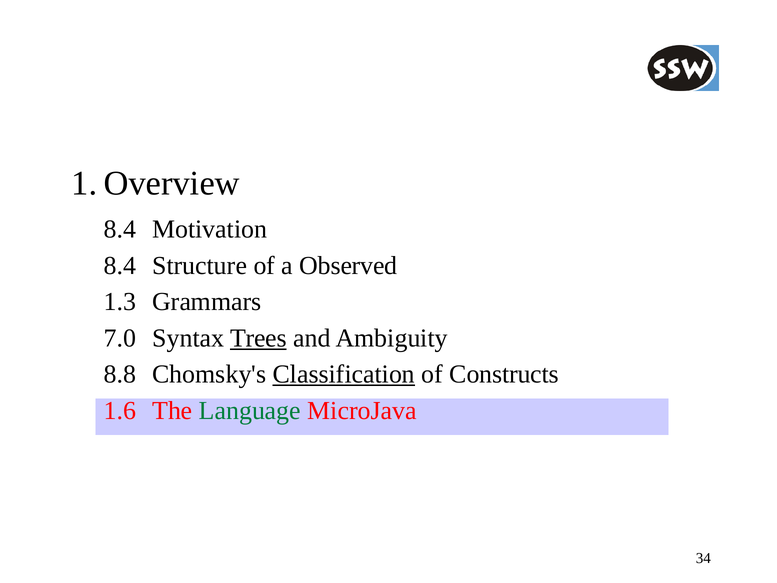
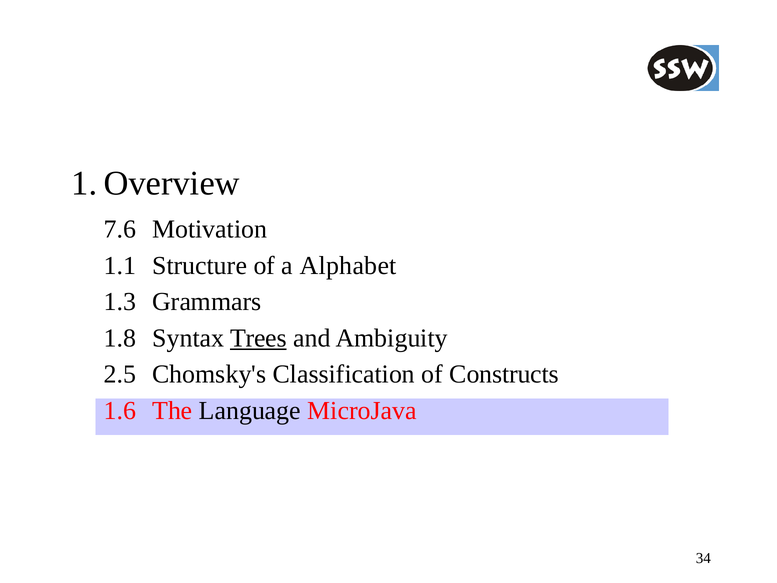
8.4: 8.4 -> 7.6 (120, 229)
8.4: 8.4 -> 1.1 (120, 265)
Observed: Observed -> Alphabet (348, 265)
7.0: 7.0 -> 1.8 (120, 338)
8.8: 8.8 -> 2.5 (120, 374)
Classification underline: present -> none (344, 374)
Language colour: green -> black (250, 410)
